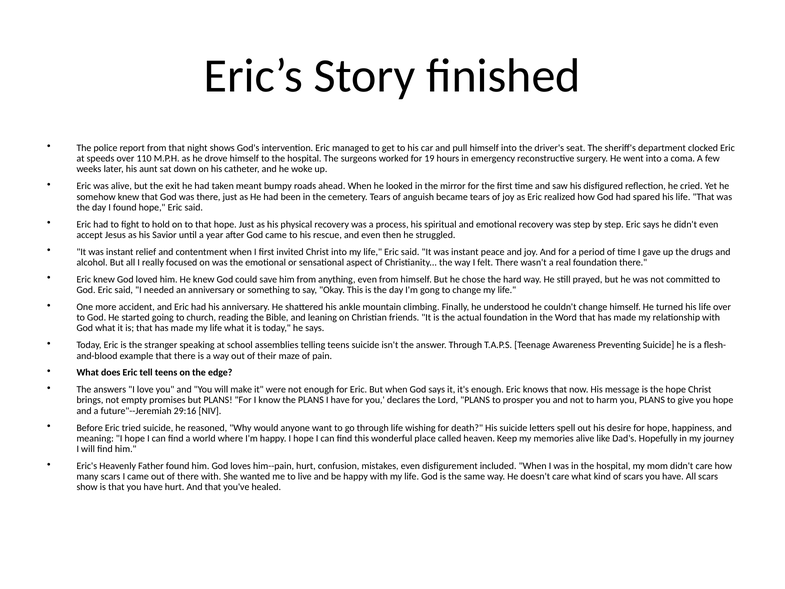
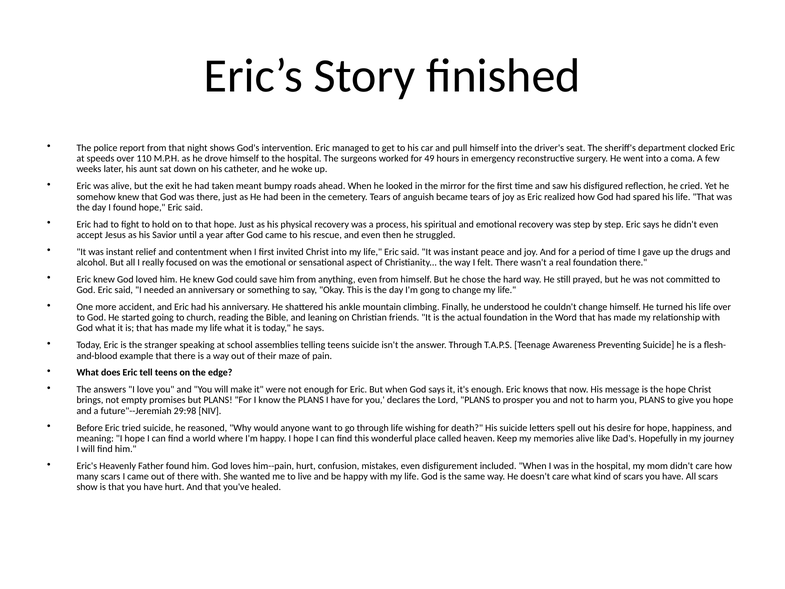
19: 19 -> 49 (429, 159)
29:16: 29:16 -> 29:98 (185, 411)
